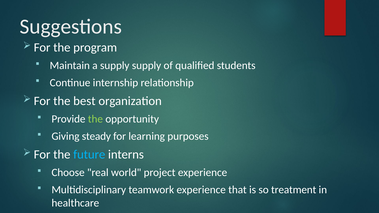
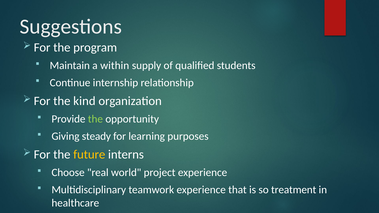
a supply: supply -> within (115, 65)
best: best -> kind (84, 101)
future colour: light blue -> yellow (89, 155)
